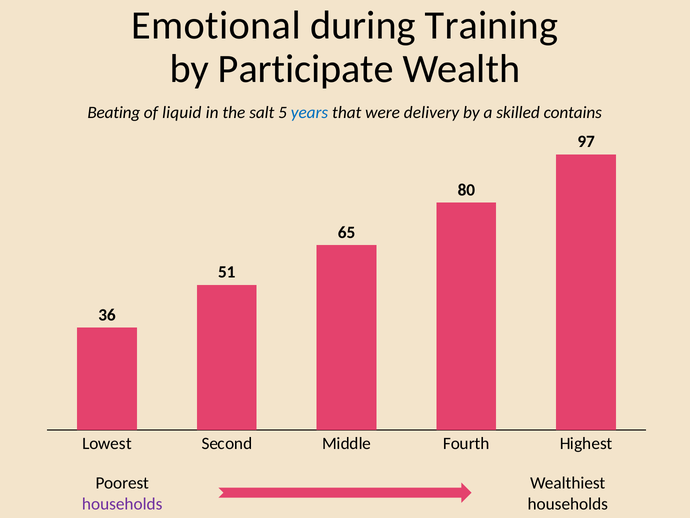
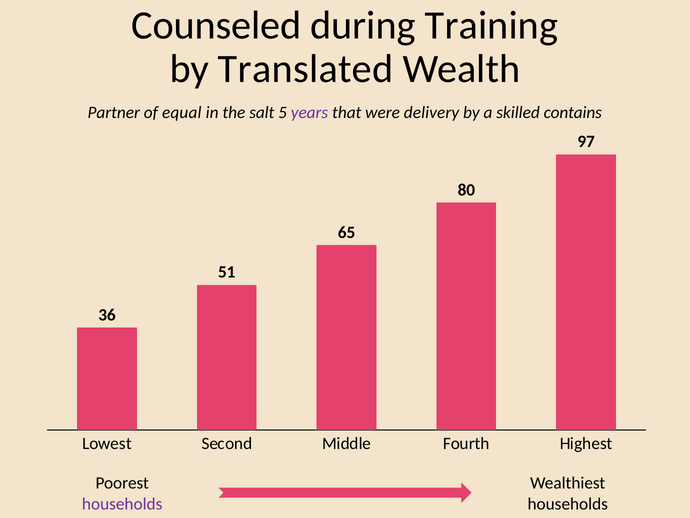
Emotional: Emotional -> Counseled (216, 26)
Participate: Participate -> Translated (306, 69)
Beating: Beating -> Partner (114, 113)
liquid: liquid -> equal (182, 113)
years colour: blue -> purple (310, 113)
